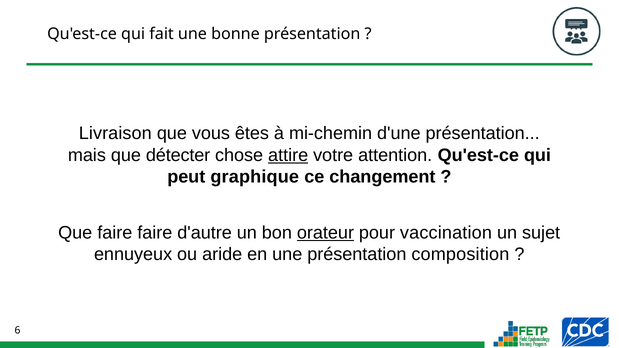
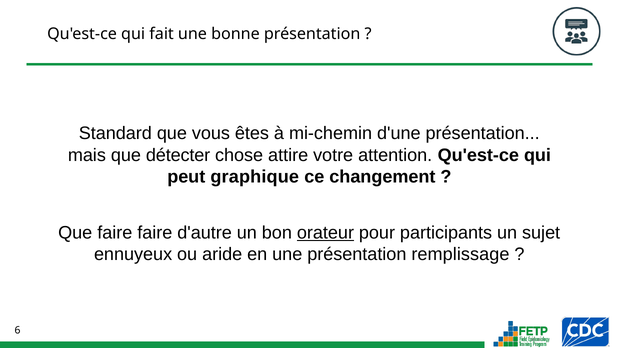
Livraison: Livraison -> Standard (115, 134)
attire underline: present -> none (288, 155)
vaccination: vaccination -> participants (446, 233)
composition: composition -> remplissage (460, 255)
